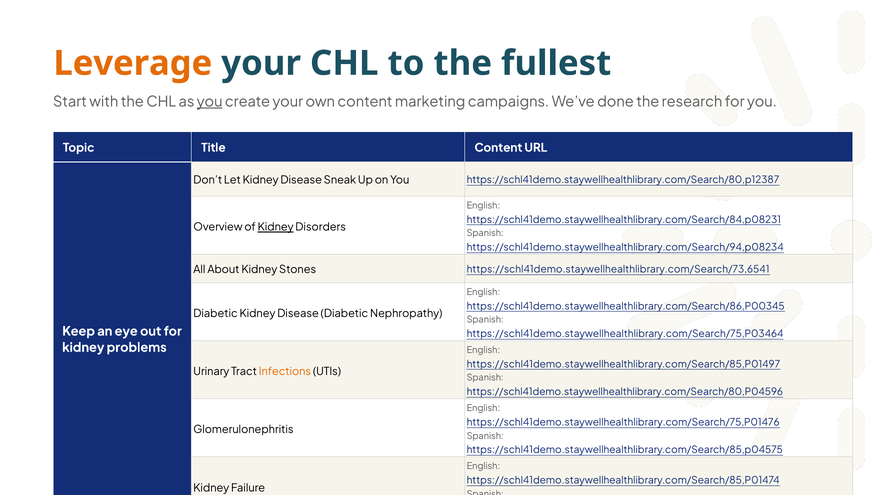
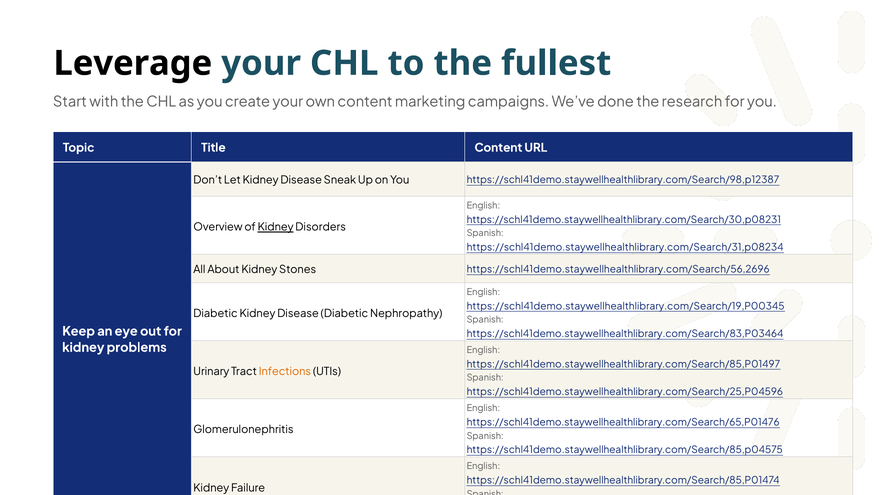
Leverage colour: orange -> black (133, 63)
you underline: present -> none (210, 102)
https://schl41demo.staywellhealthlibrary.com/Search/80,p12387: https://schl41demo.staywellhealthlibrary.com/Search/80,p12387 -> https://schl41demo.staywellhealthlibrary.com/Search/98,p12387 (623, 180)
https://schl41demo.staywellhealthlibrary.com/Search/84,p08231: https://schl41demo.staywellhealthlibrary.com/Search/84,p08231 -> https://schl41demo.staywellhealthlibrary.com/Search/30,p08231 (624, 220)
https://schl41demo.staywellhealthlibrary.com/Search/94,p08234: https://schl41demo.staywellhealthlibrary.com/Search/94,p08234 -> https://schl41demo.staywellhealthlibrary.com/Search/31,p08234 (625, 247)
https://schl41demo.staywellhealthlibrary.com/Search/73,6541: https://schl41demo.staywellhealthlibrary.com/Search/73,6541 -> https://schl41demo.staywellhealthlibrary.com/Search/56,2696 (618, 269)
https://schl41demo.staywellhealthlibrary.com/Search/86,P00345: https://schl41demo.staywellhealthlibrary.com/Search/86,P00345 -> https://schl41demo.staywellhealthlibrary.com/Search/19,P00345 (626, 306)
https://schl41demo.staywellhealthlibrary.com/Search/75,P03464: https://schl41demo.staywellhealthlibrary.com/Search/75,P03464 -> https://schl41demo.staywellhealthlibrary.com/Search/83,P03464 (625, 334)
https://schl41demo.staywellhealthlibrary.com/Search/80,P04596: https://schl41demo.staywellhealthlibrary.com/Search/80,P04596 -> https://schl41demo.staywellhealthlibrary.com/Search/25,P04596 (625, 392)
https://schl41demo.staywellhealthlibrary.com/Search/75,P01476: https://schl41demo.staywellhealthlibrary.com/Search/75,P01476 -> https://schl41demo.staywellhealthlibrary.com/Search/65,P01476 (623, 422)
